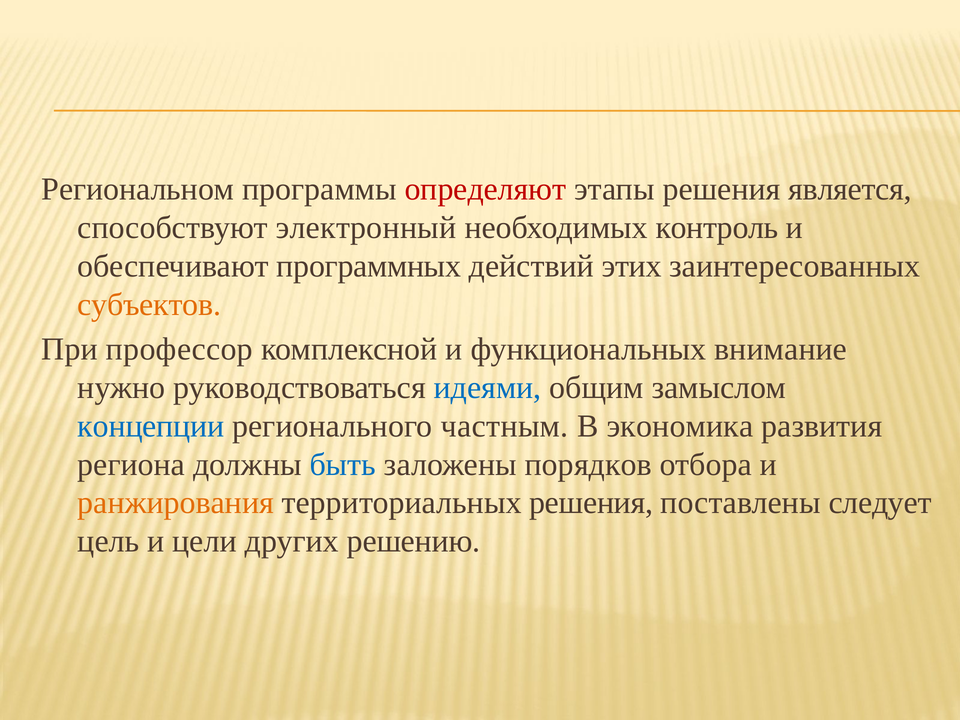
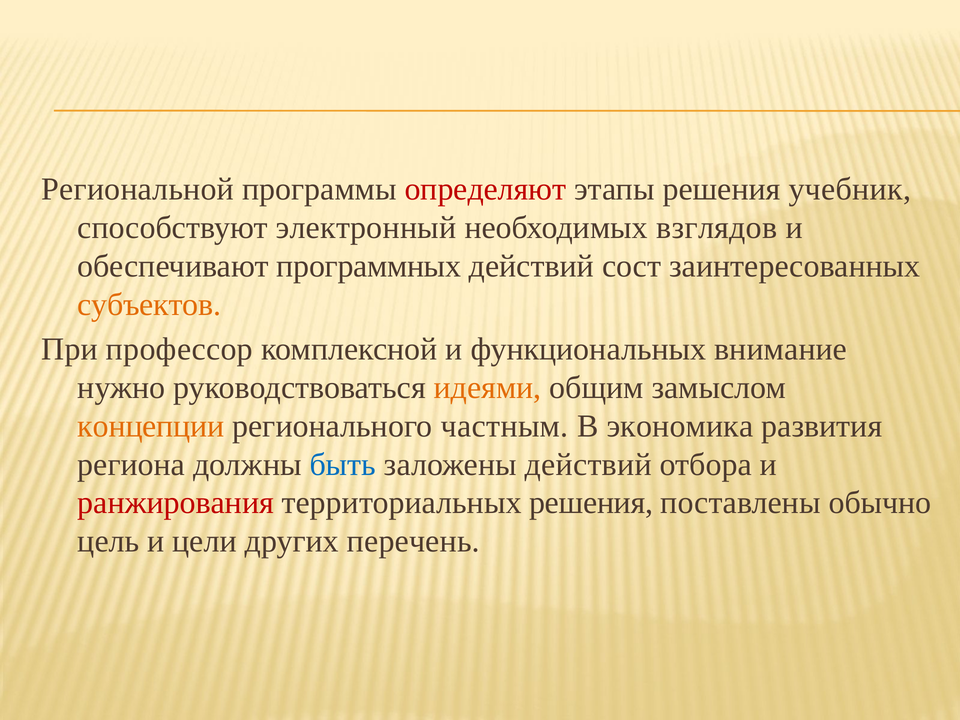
Региональном: Региональном -> Региональной (138, 189)
является: является -> учебник (850, 189)
контроль: контроль -> взглядов (717, 228)
этих: этих -> сост (632, 266)
идеями colour: blue -> orange (488, 388)
концепции colour: blue -> orange (151, 426)
заложены порядков: порядков -> действий (588, 465)
ранжирования colour: orange -> red (176, 503)
следует: следует -> обычно (880, 503)
решению: решению -> перечень (413, 541)
